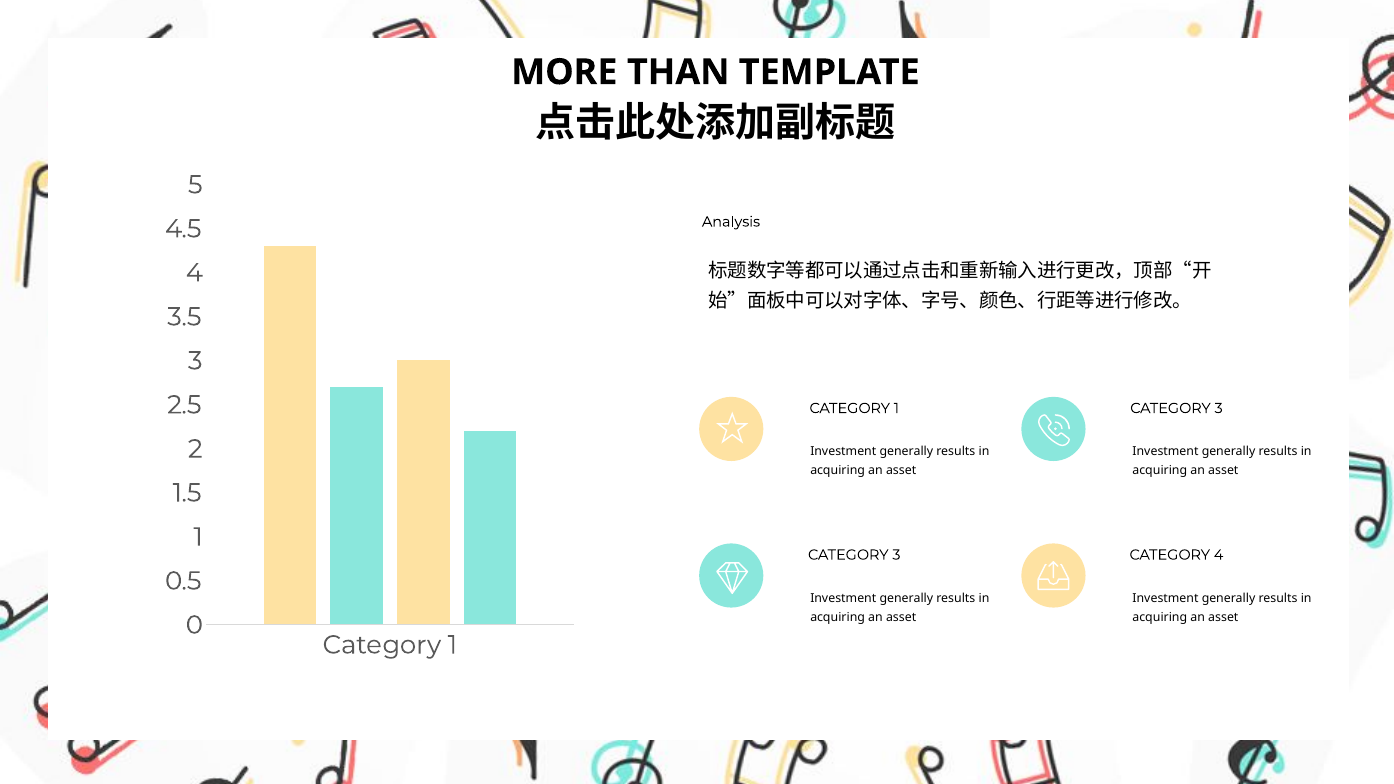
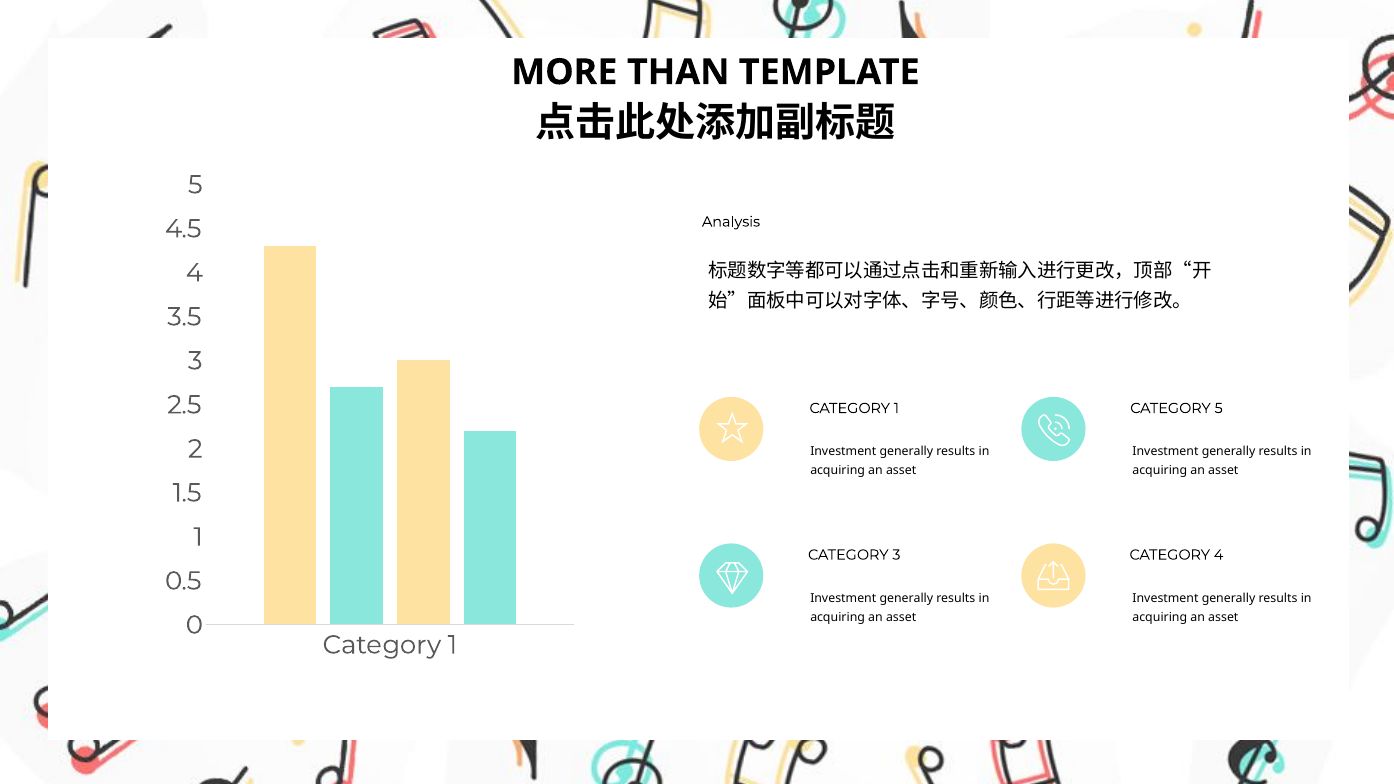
3: 3 -> 5 (1219, 408)
